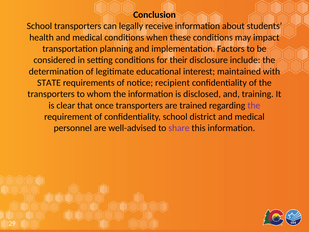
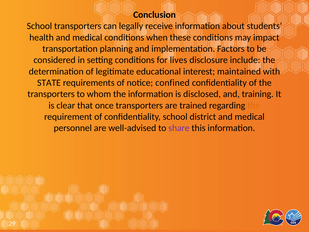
their: their -> lives (178, 60)
recipient: recipient -> confined (172, 83)
the colour: purple -> orange (254, 105)
